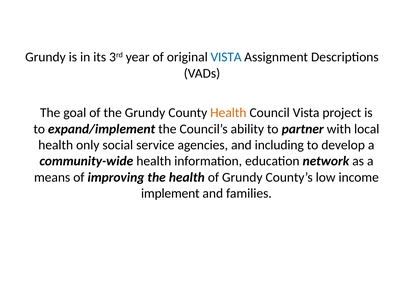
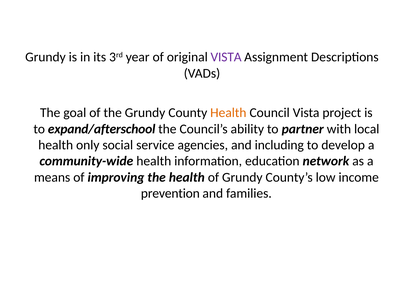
VISTA colour: blue -> purple (226, 57)
expand/implement: expand/implement -> expand/afterschool (102, 129)
implement: implement -> prevention (170, 194)
